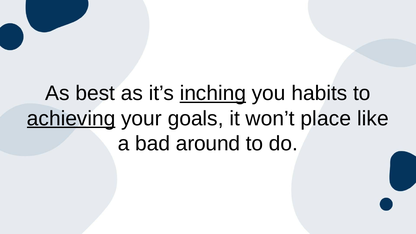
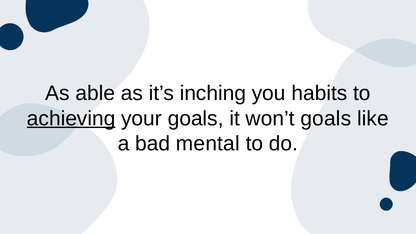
best: best -> able (95, 93)
inching underline: present -> none (213, 93)
won’t place: place -> goals (326, 118)
around: around -> mental (208, 144)
